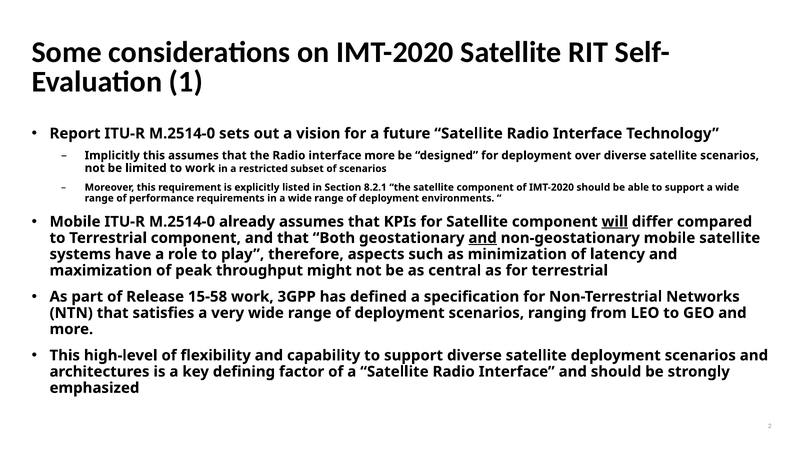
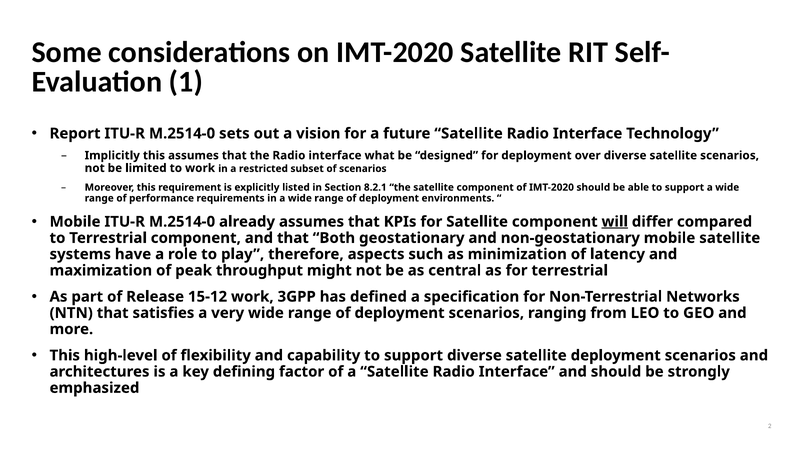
interface more: more -> what (380, 156)
and underline: present -> none (483, 238)
15-58: 15-58 -> 15-12 (208, 297)
